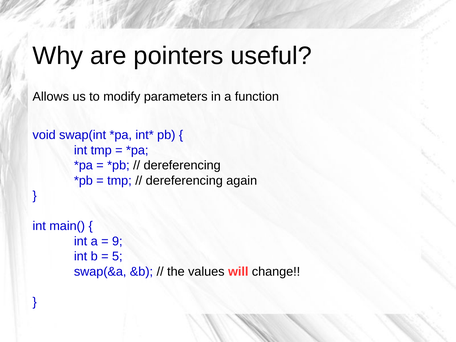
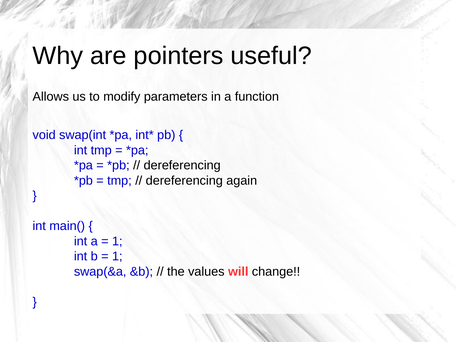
9: 9 -> 1 (117, 241)
5: 5 -> 1 (117, 256)
